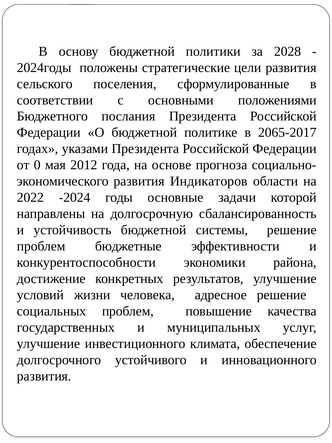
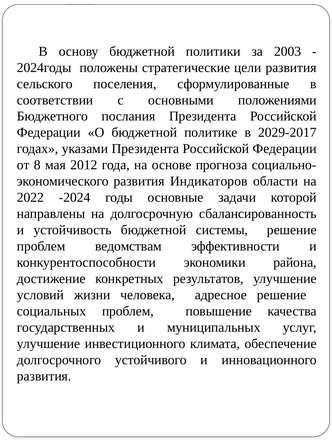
2028: 2028 -> 2003 (288, 51)
2065-2017: 2065-2017 -> 2029-2017 (287, 132)
0: 0 -> 8 (37, 165)
бюджетные: бюджетные -> ведомствам (128, 246)
